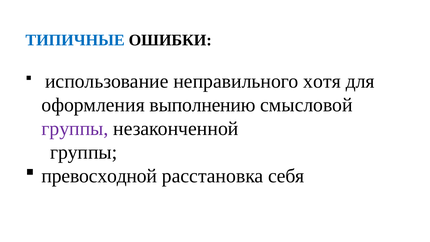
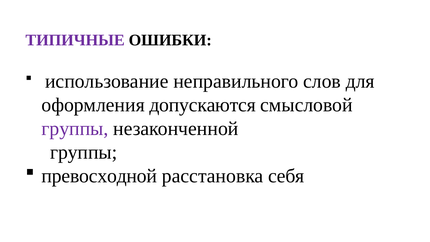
ТИПИЧНЫЕ colour: blue -> purple (75, 40)
хотя: хотя -> слов (322, 81)
выполнению: выполнению -> допускаются (203, 105)
